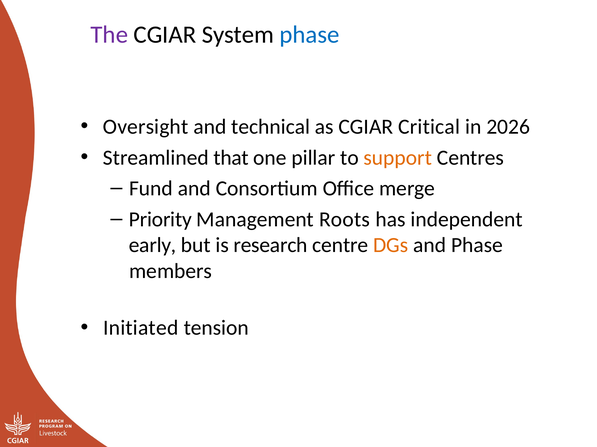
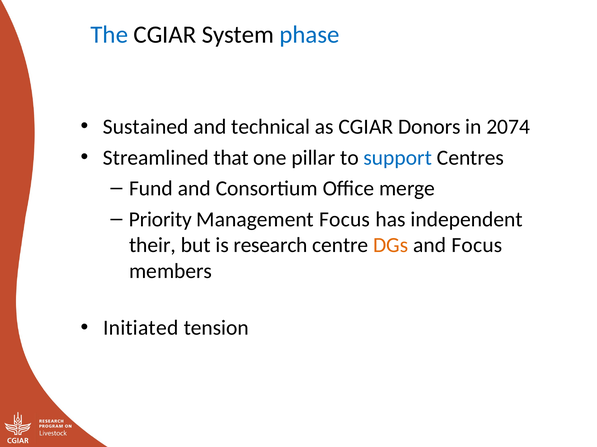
The colour: purple -> blue (109, 35)
Oversight: Oversight -> Sustained (146, 127)
Critical: Critical -> Donors (429, 127)
2026: 2026 -> 2074 (508, 127)
support colour: orange -> blue (398, 158)
Management Roots: Roots -> Focus (345, 220)
early: early -> their (152, 246)
and Phase: Phase -> Focus (477, 246)
